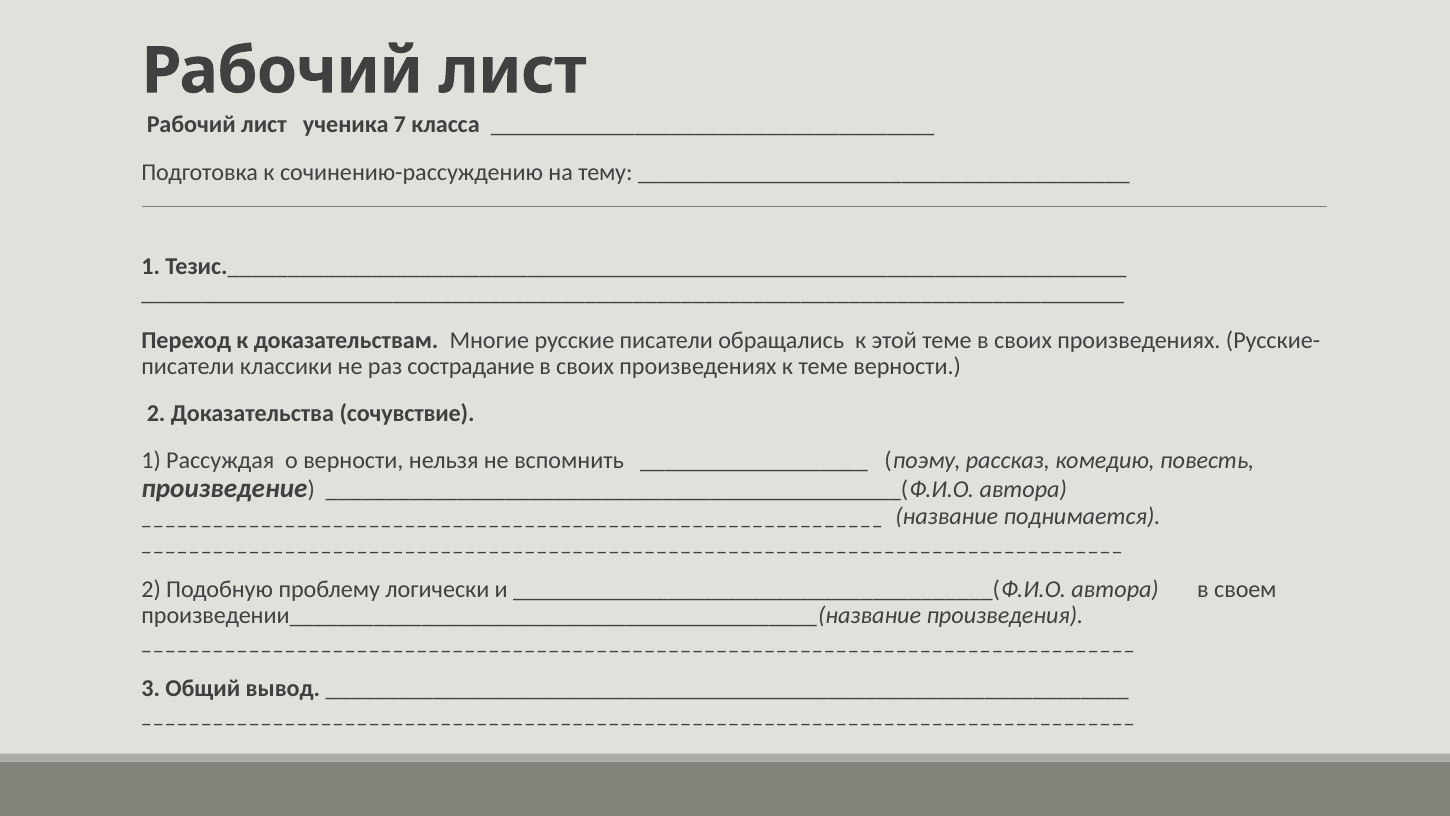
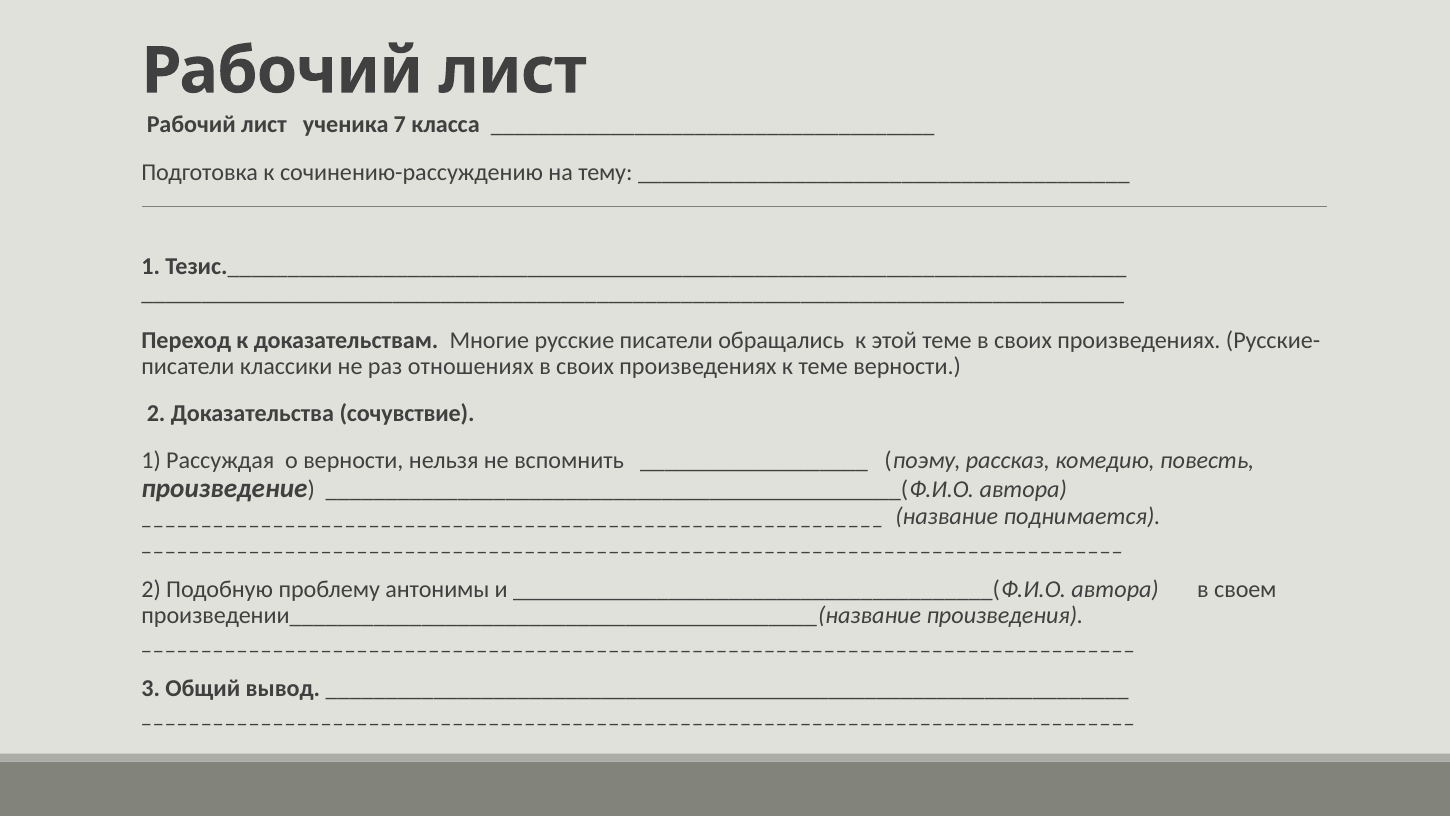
сострадание: сострадание -> отношениях (471, 366)
логически: логически -> антонимы (437, 589)
